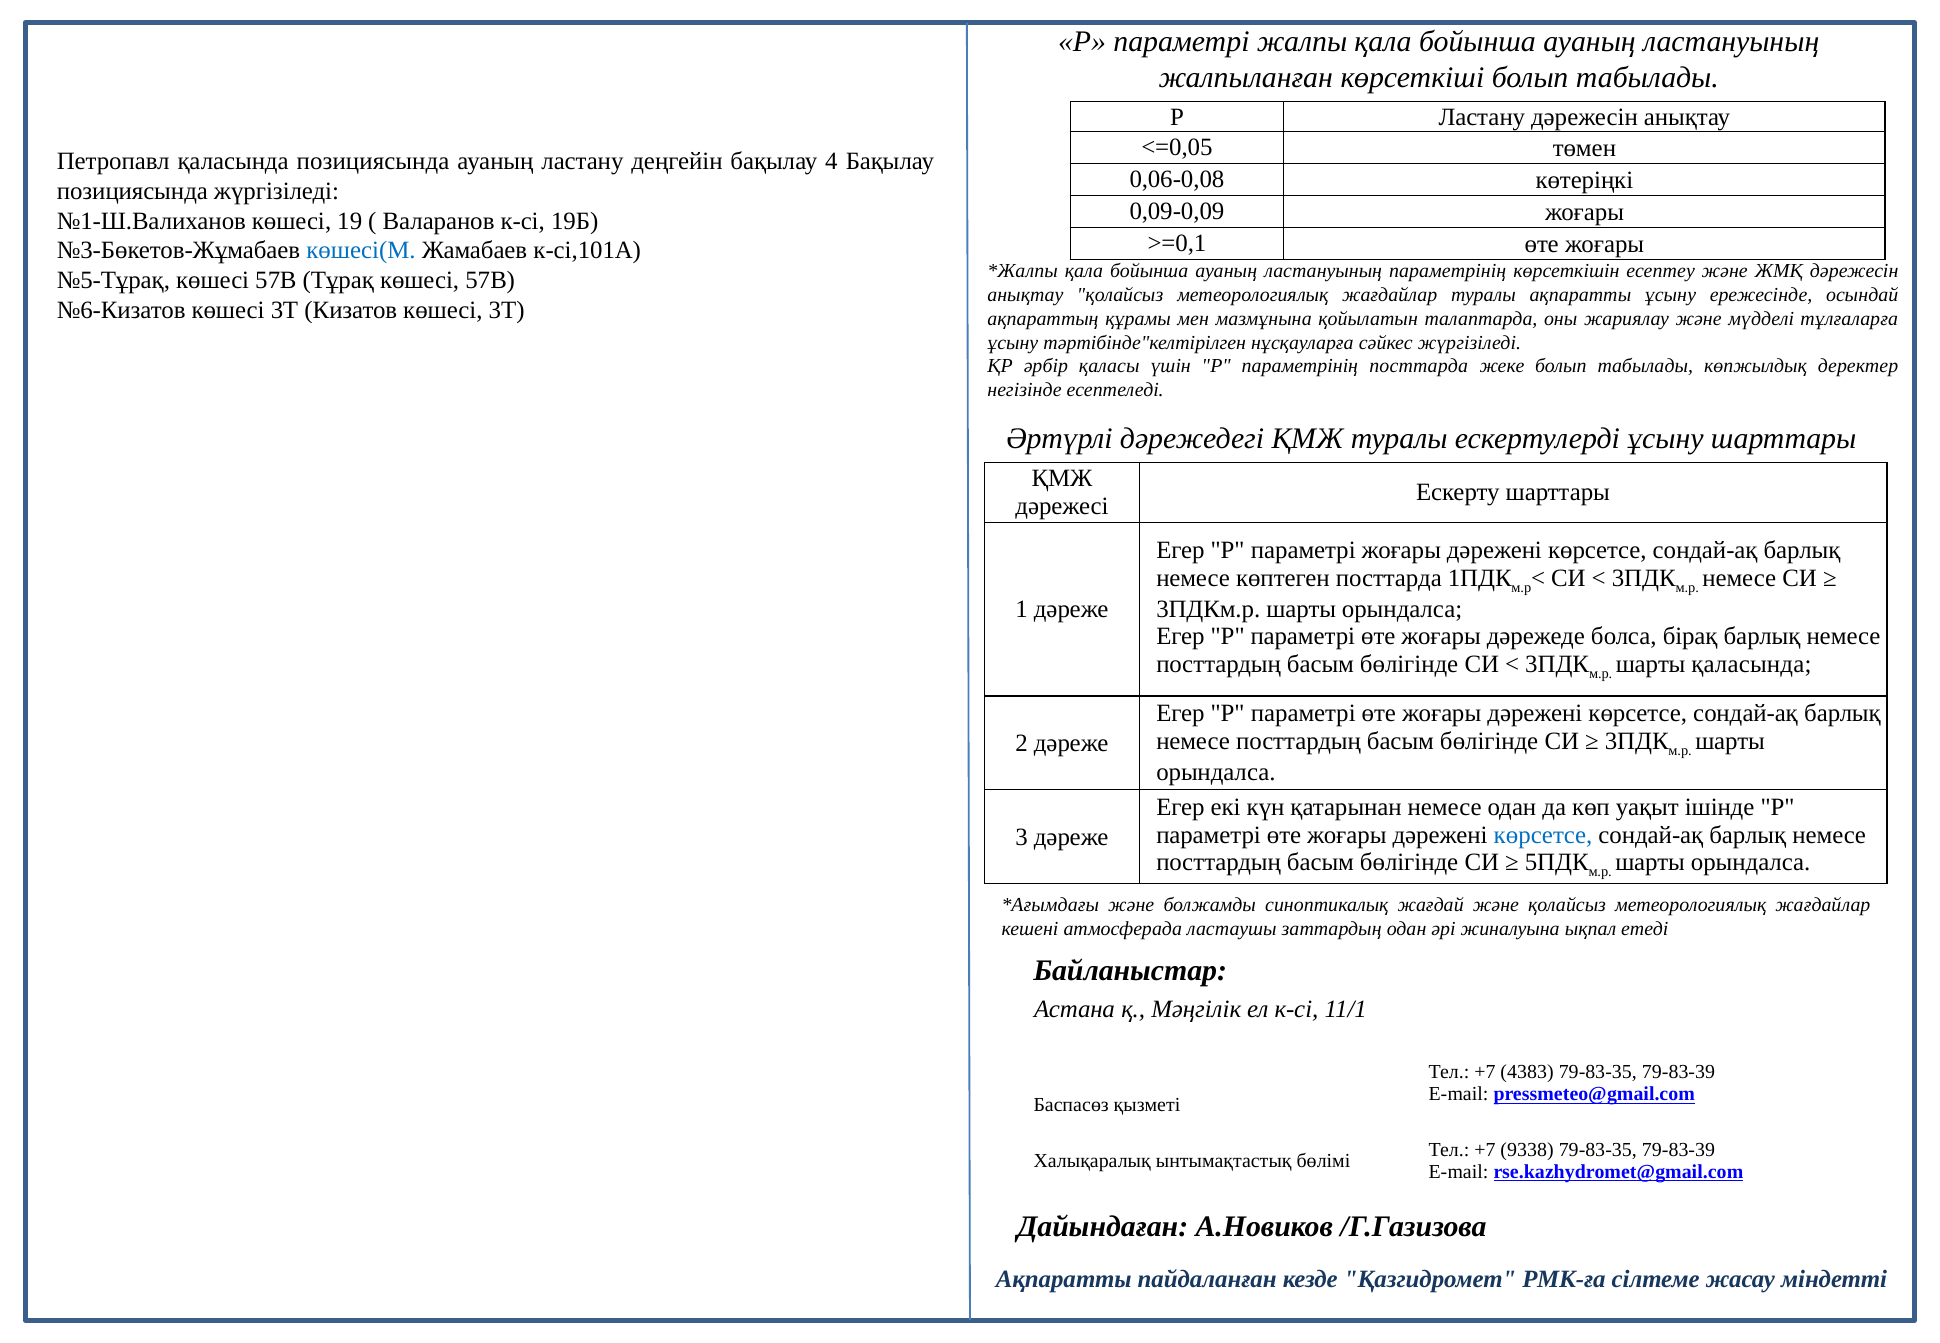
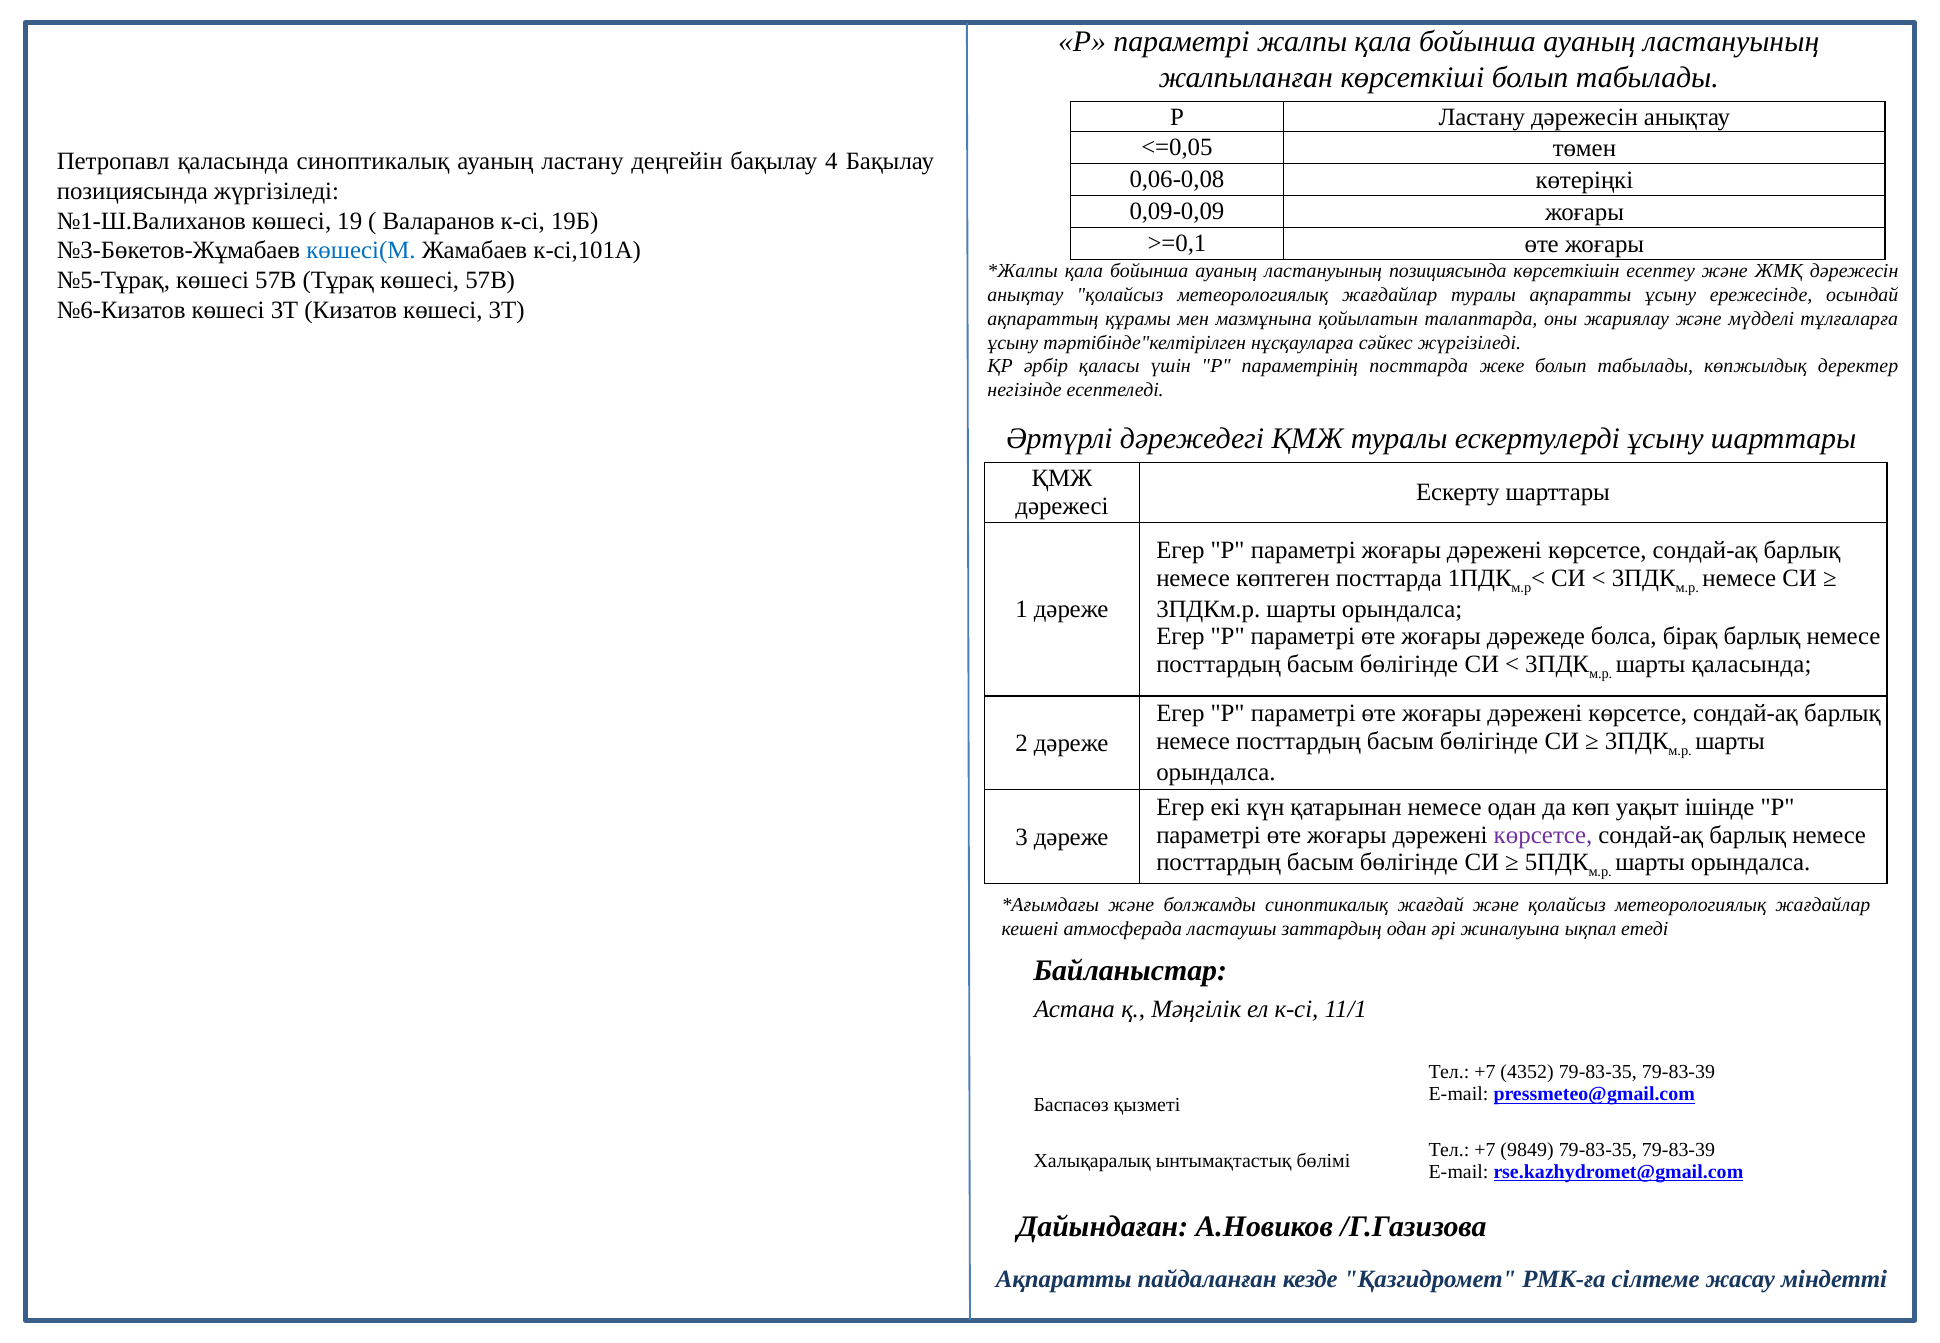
қаласында позициясында: позициясында -> синоптикалық (373, 161)
ластануының параметрінің: параметрінің -> позициясында (1448, 271)
көрсетсе colour: blue -> purple (1543, 835)
4383: 4383 -> 4352 (1527, 1072)
9338: 9338 -> 9849 (1527, 1150)
